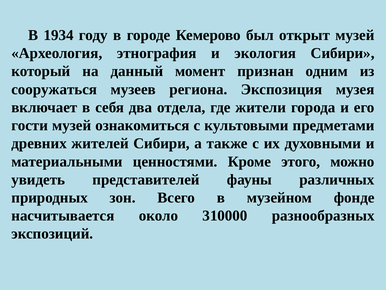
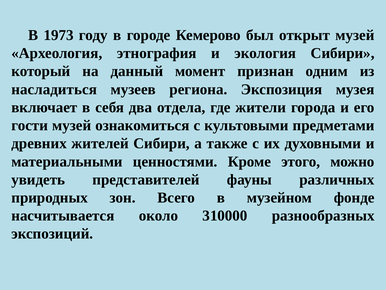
1934: 1934 -> 1973 (59, 35)
сооружаться: сооружаться -> насладиться (54, 89)
